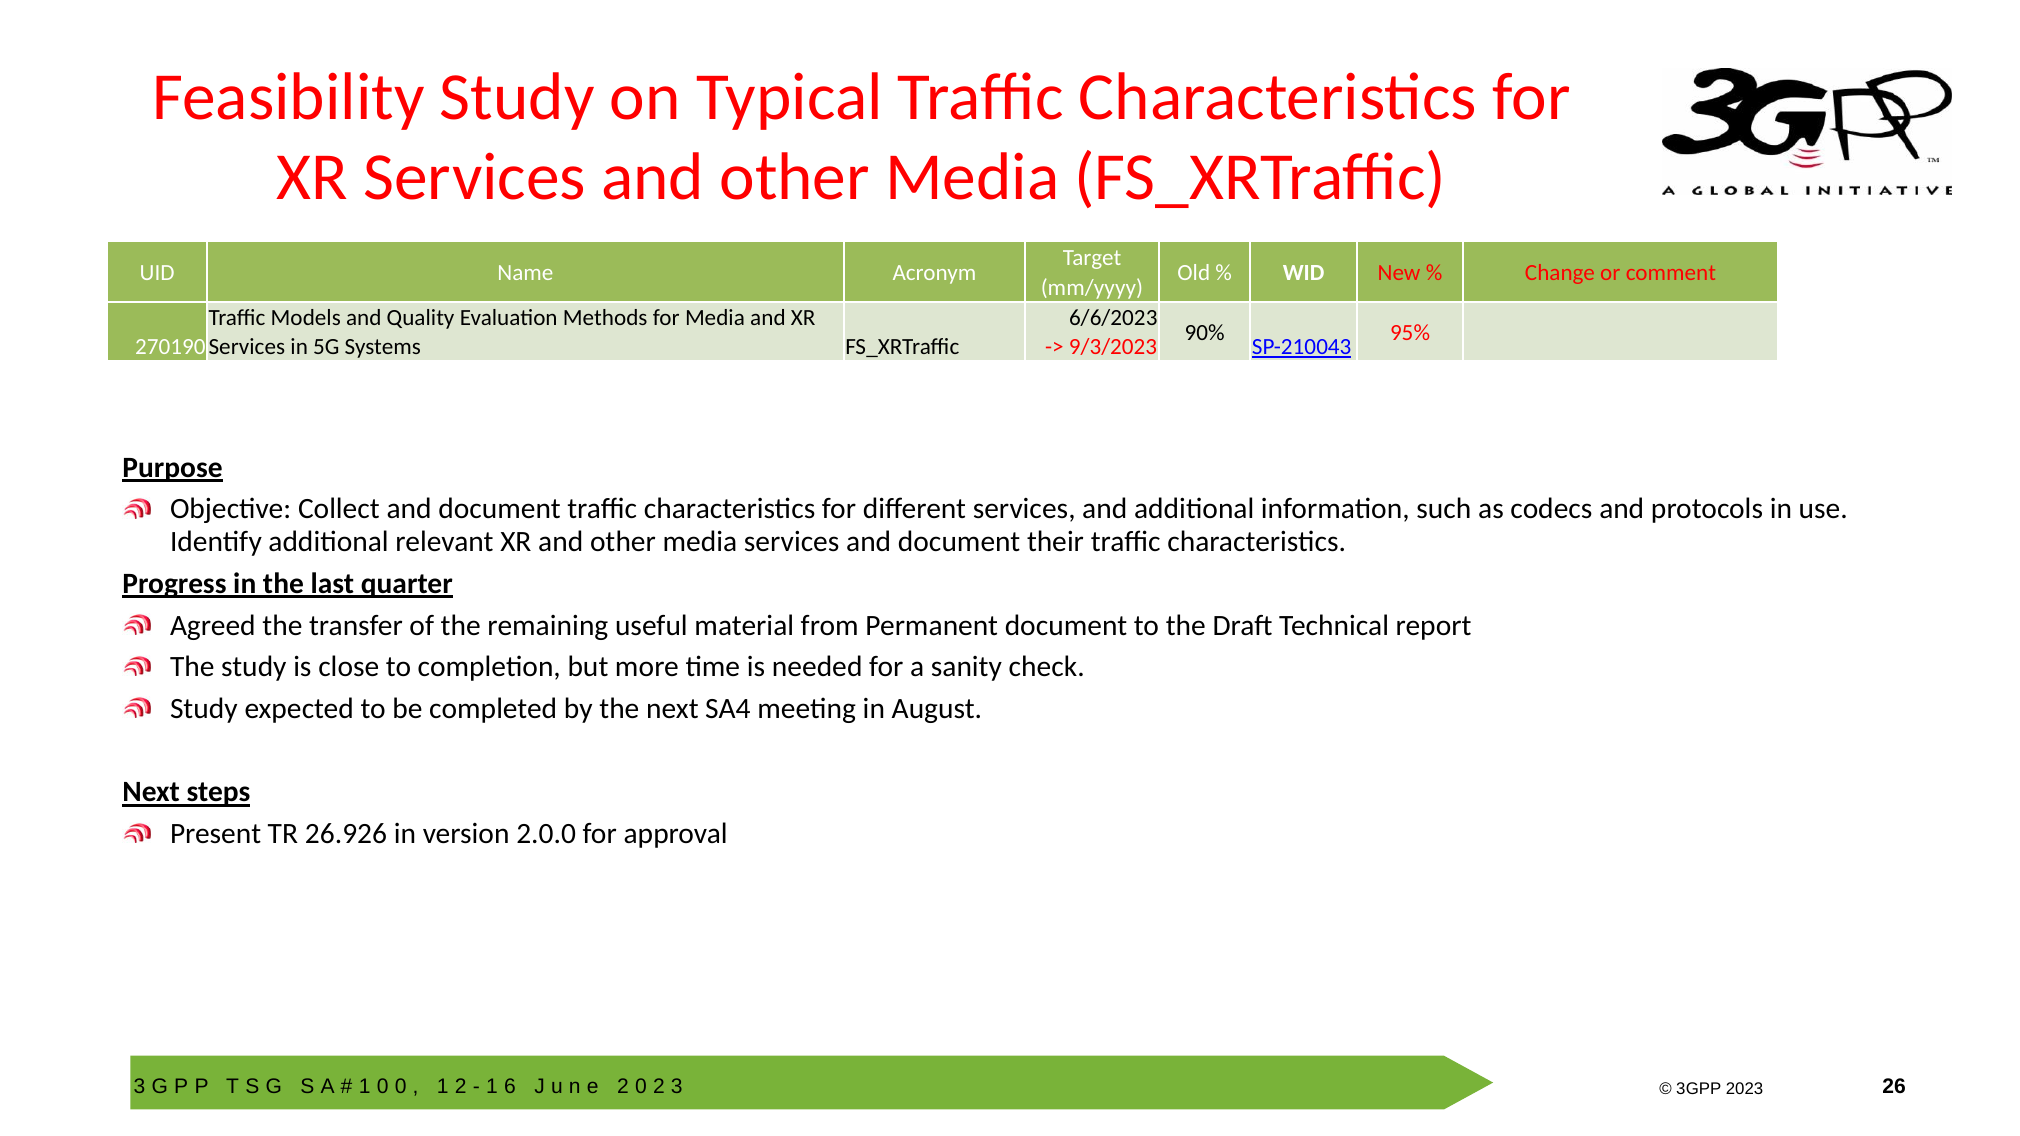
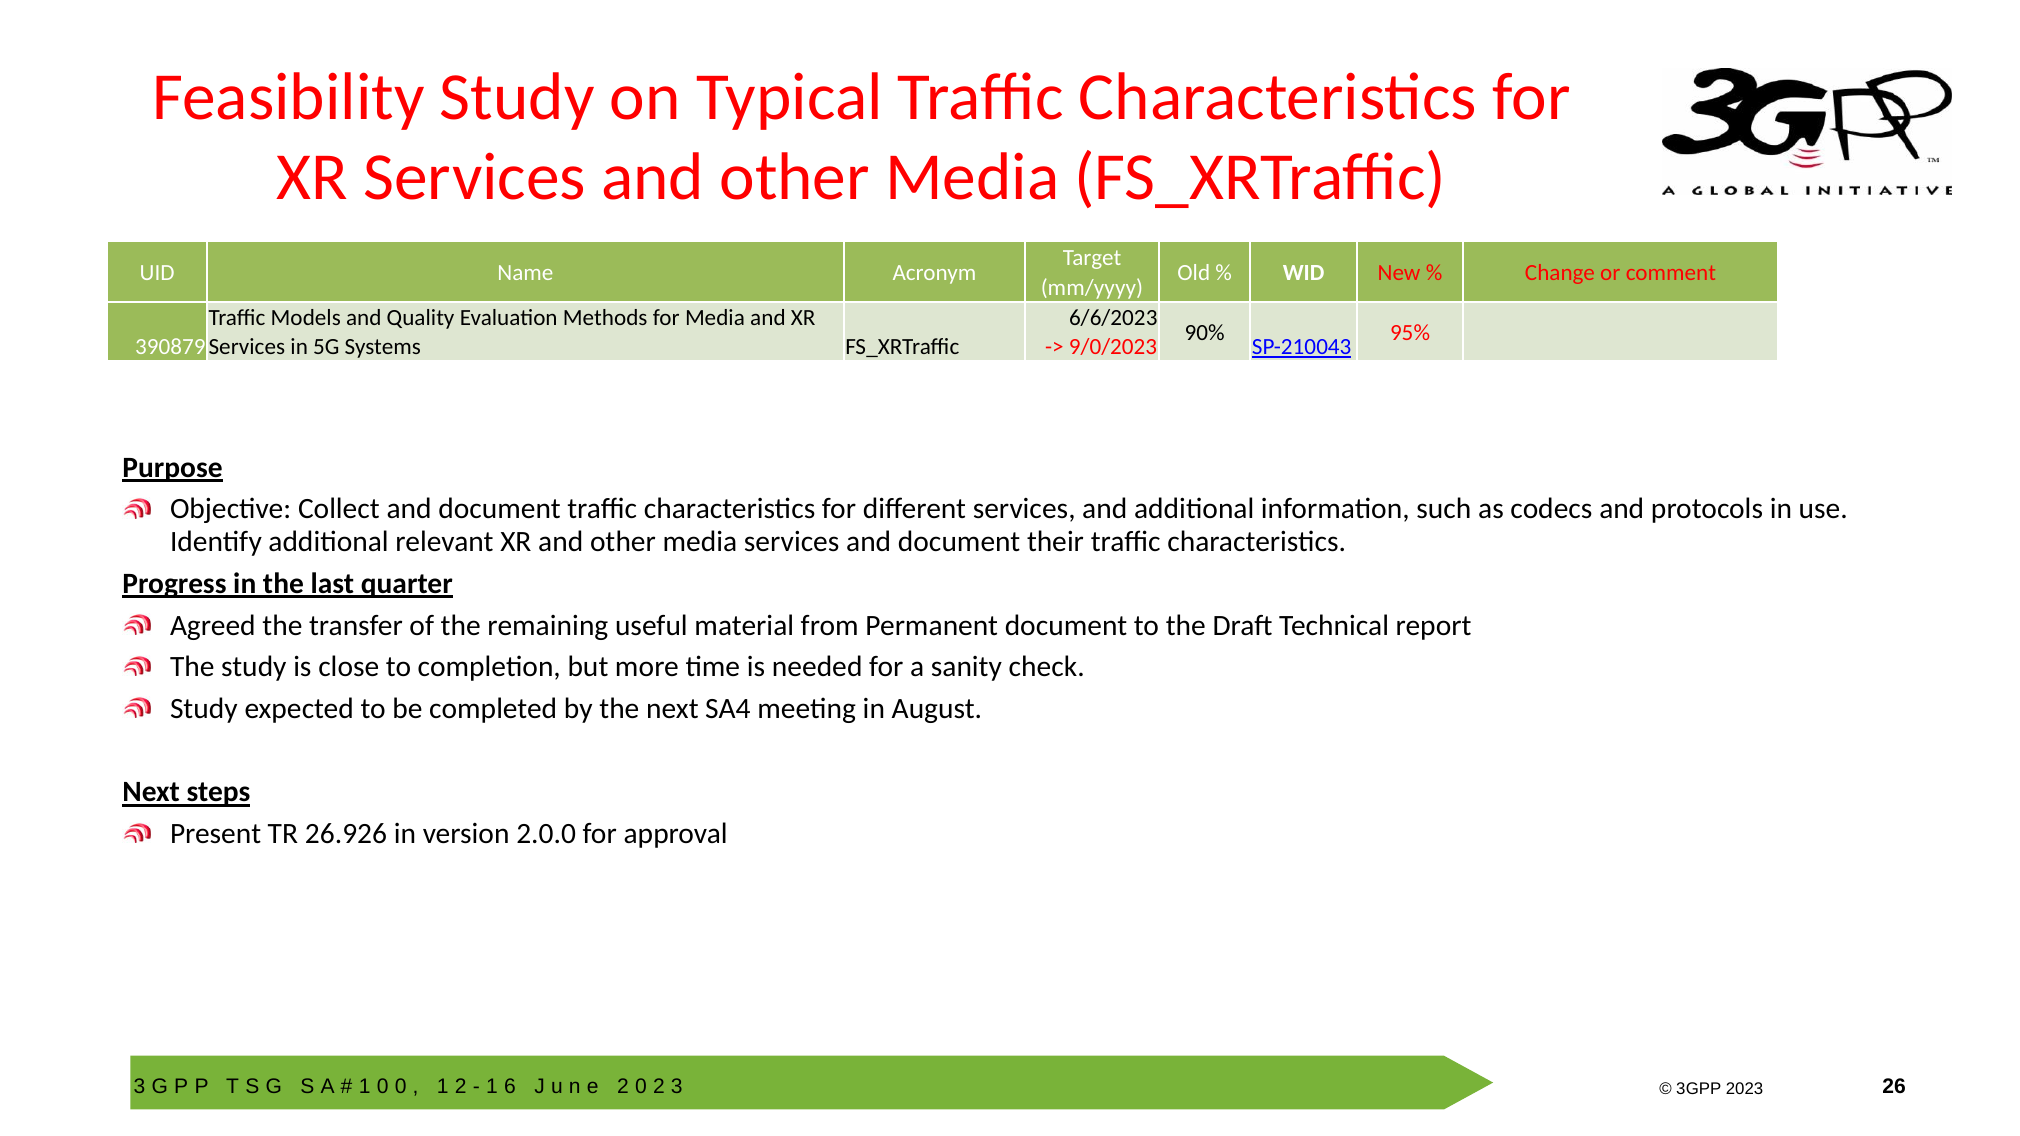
270190: 270190 -> 390879 (170, 347)
9/3/2023: 9/3/2023 -> 9/0/2023 (1113, 347)
